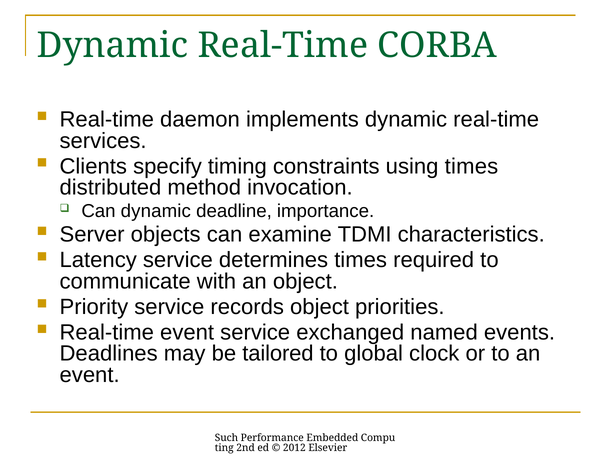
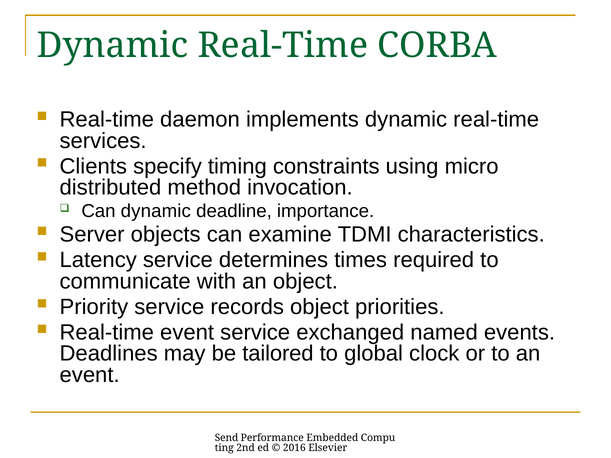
using times: times -> micro (472, 166)
Such: Such -> Send (227, 438)
2012: 2012 -> 2016 (294, 448)
